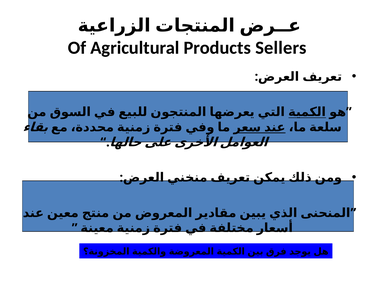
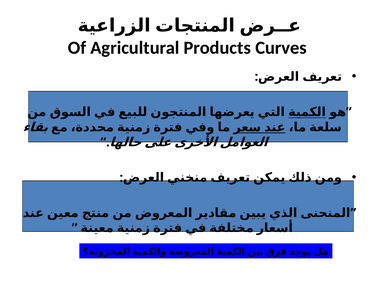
Sellers: Sellers -> Curves (281, 48)
